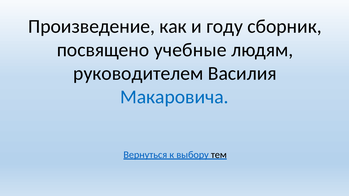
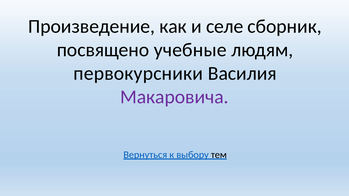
году: году -> селе (225, 26)
руководителем: руководителем -> первокурсники (138, 74)
Макаровича colour: blue -> purple (174, 97)
